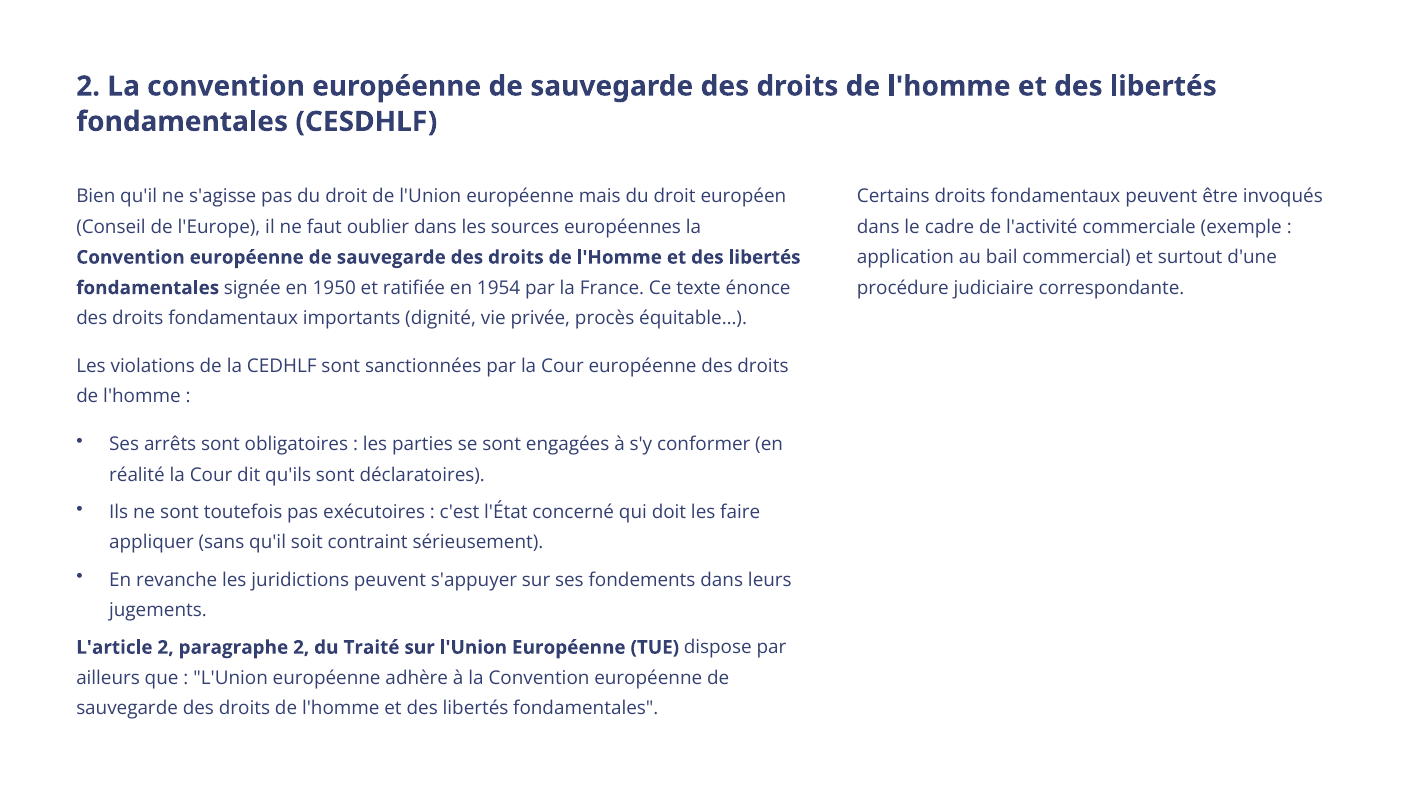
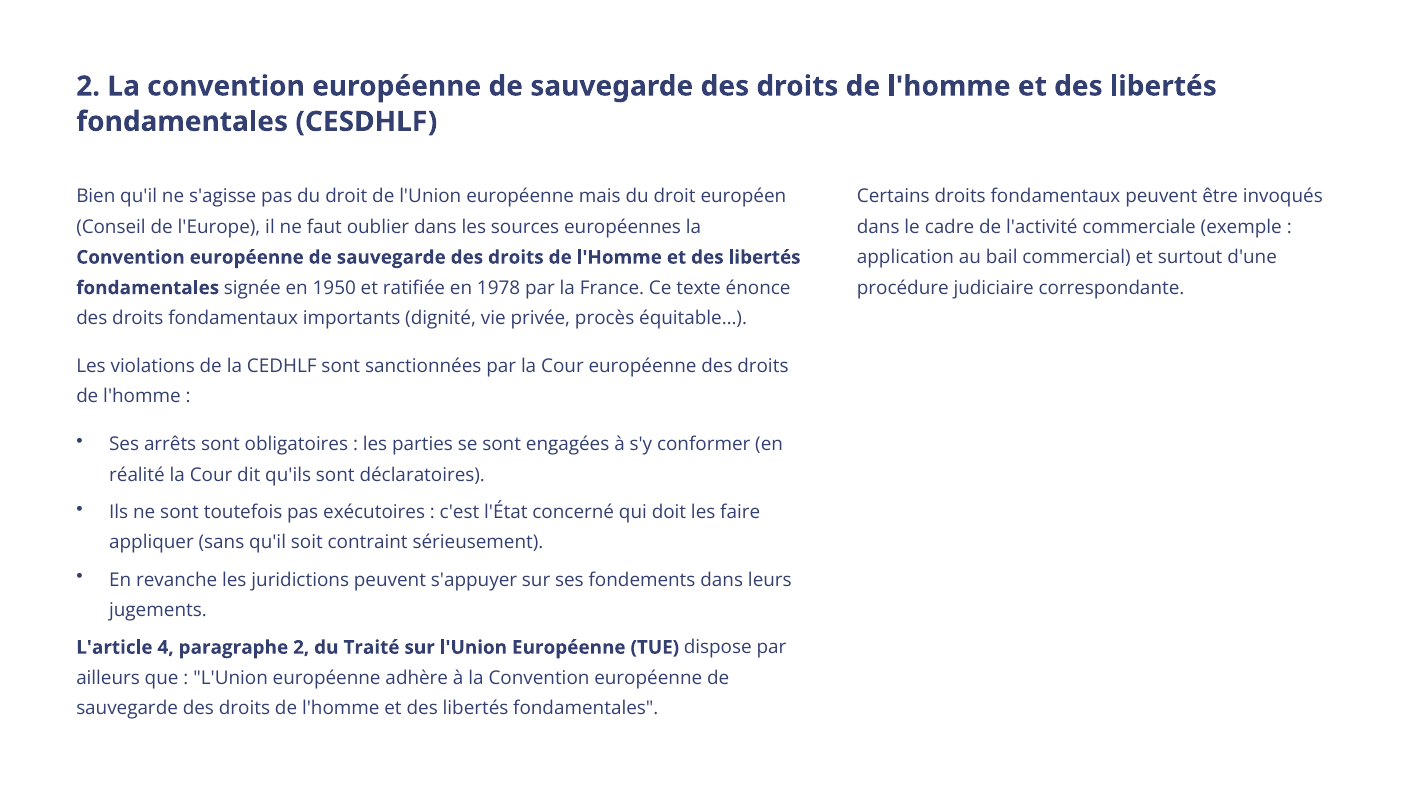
1954: 1954 -> 1978 (499, 288)
L'article 2: 2 -> 4 (166, 647)
